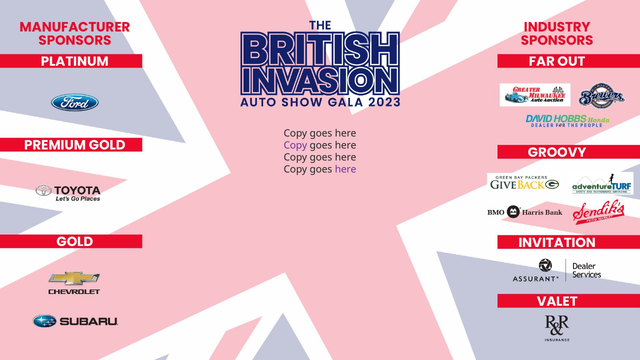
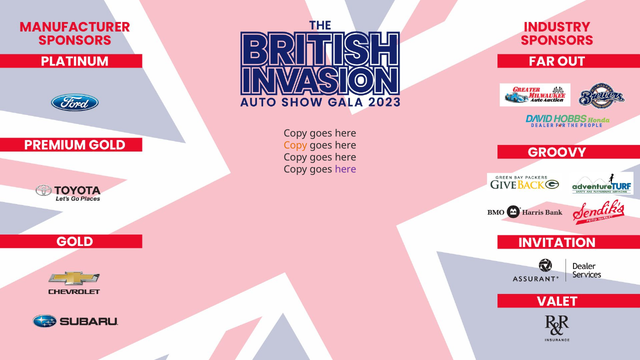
Copy colour: purple -> orange (295, 145)
